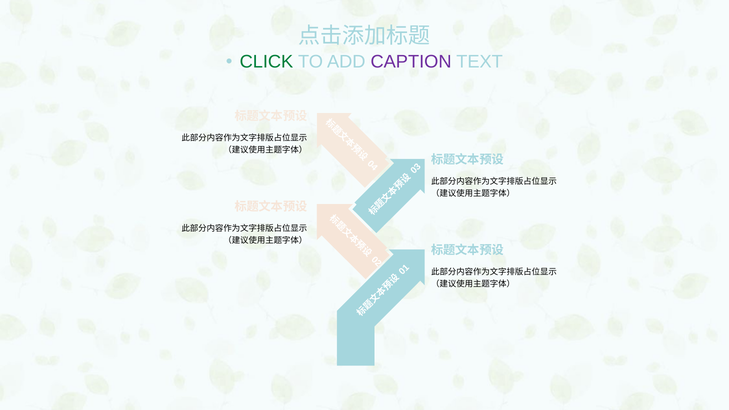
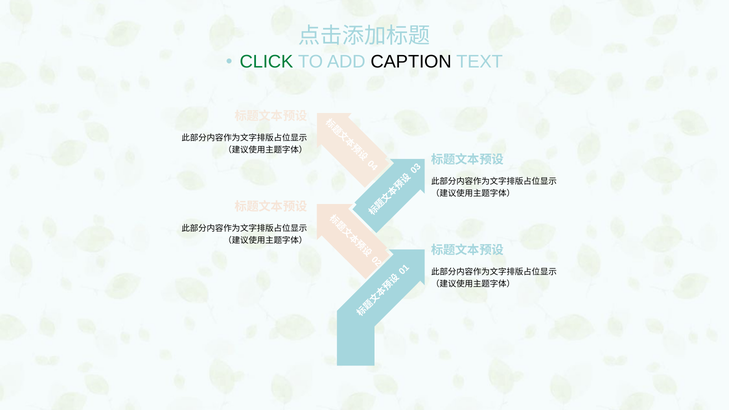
CAPTION colour: purple -> black (411, 62)
